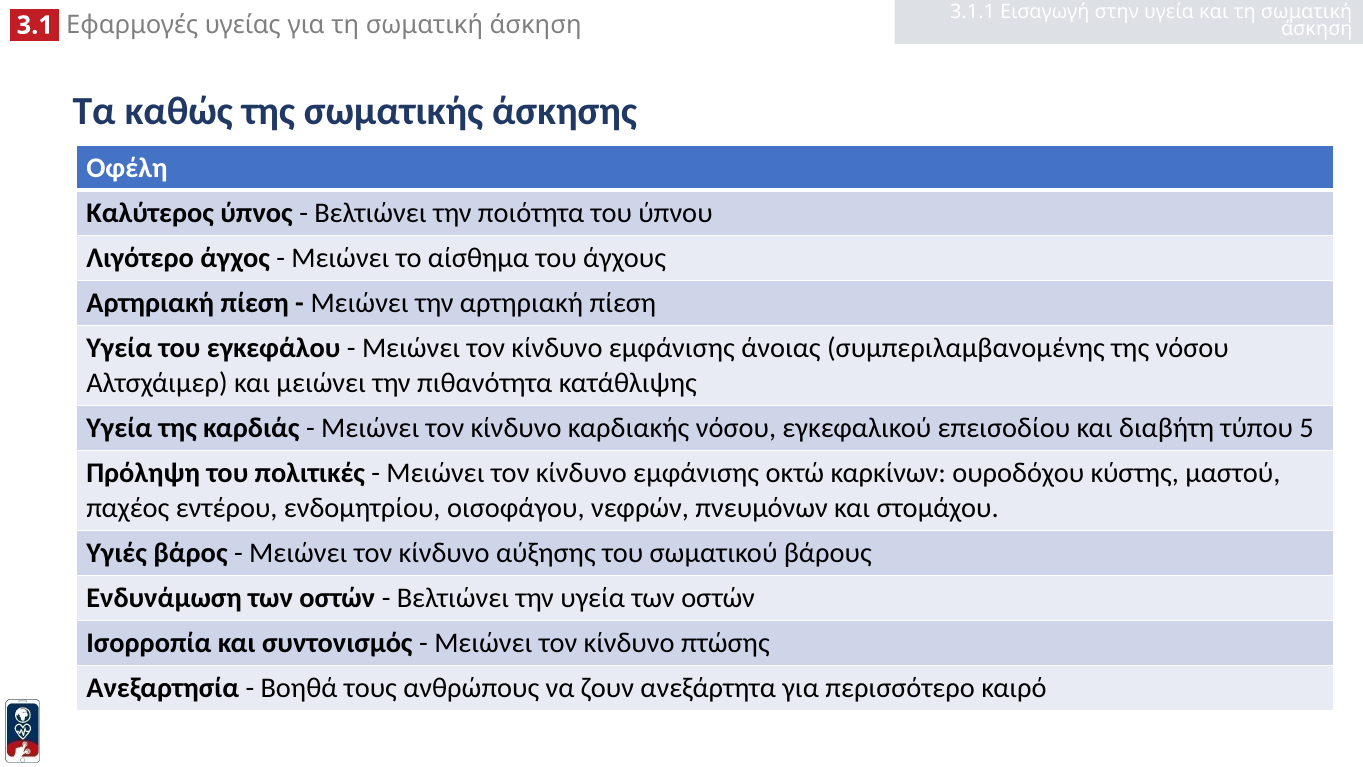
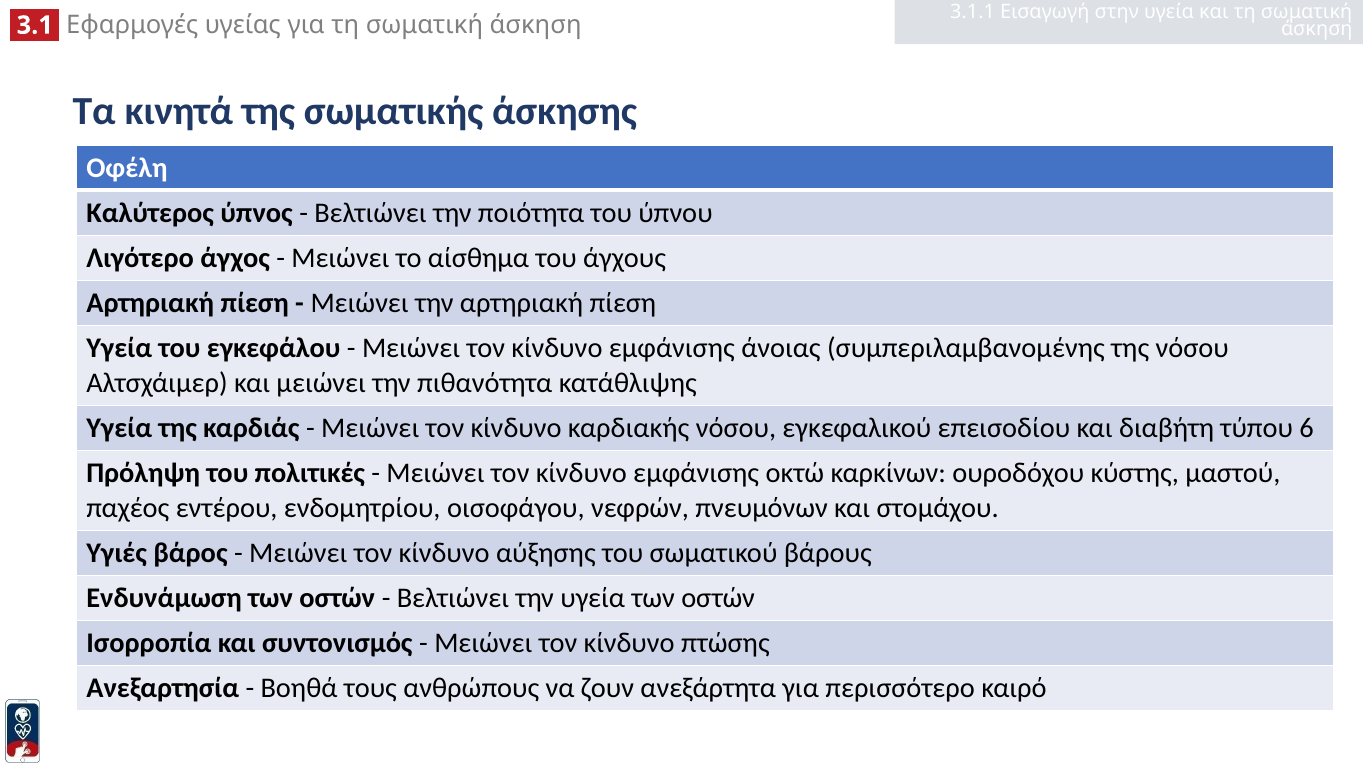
καθώς: καθώς -> κινητά (179, 111)
5: 5 -> 6 (1307, 428)
